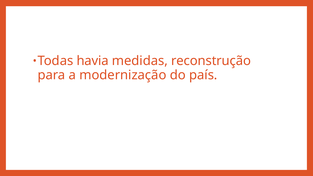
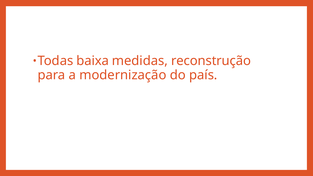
havia: havia -> baixa (93, 61)
